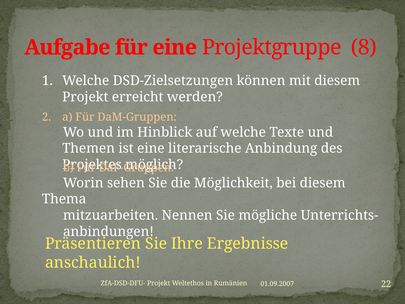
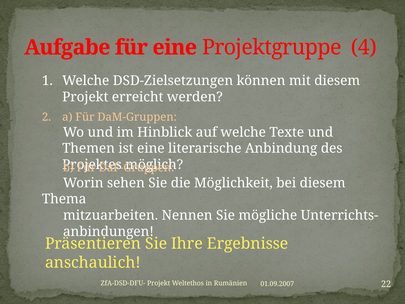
8: 8 -> 4 (364, 47)
